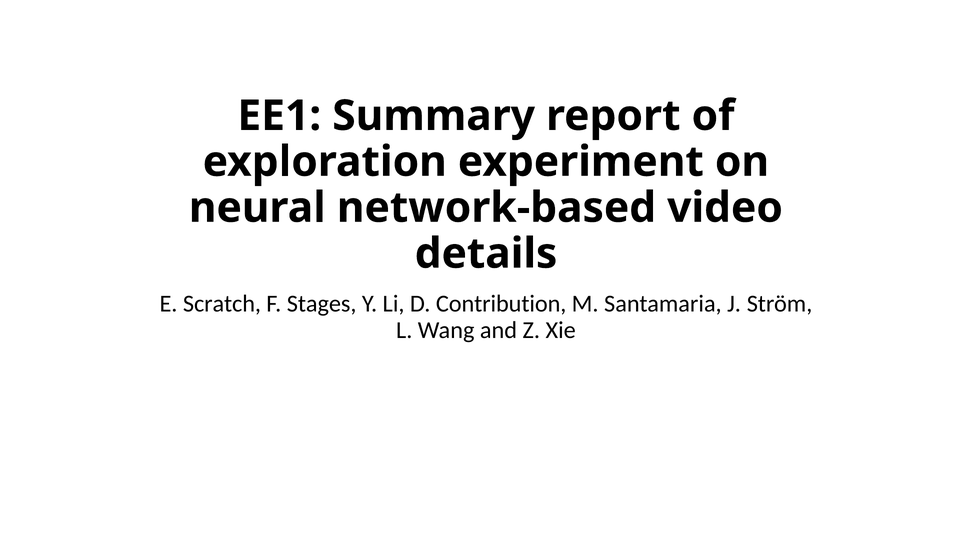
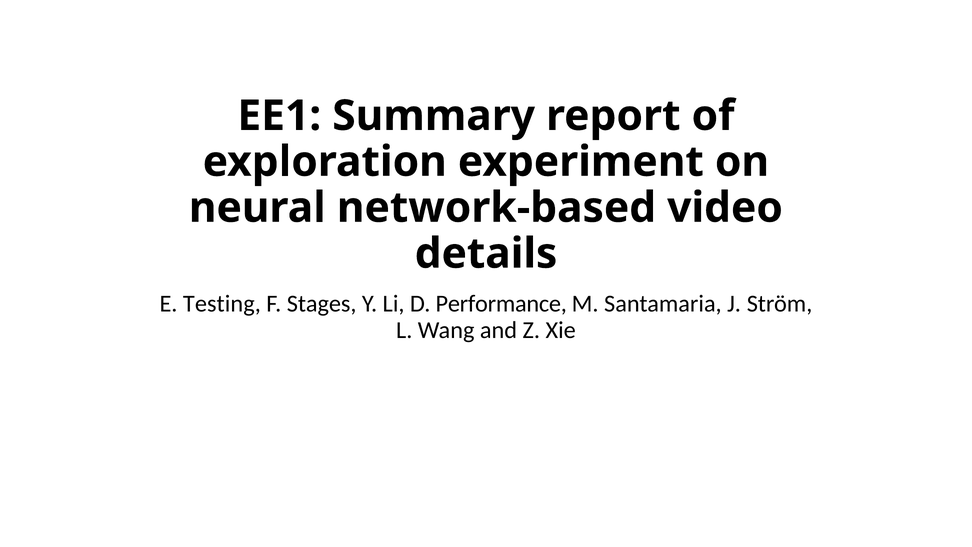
Scratch: Scratch -> Testing (222, 304)
Contribution: Contribution -> Performance (501, 304)
